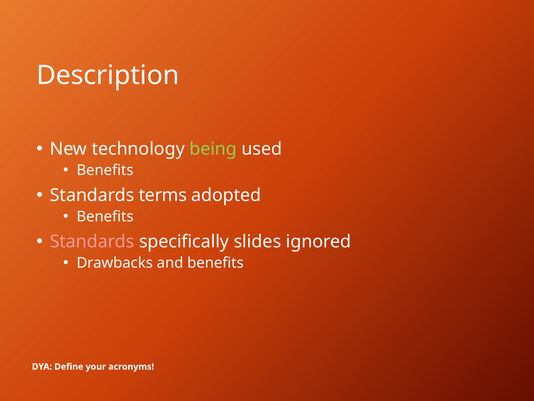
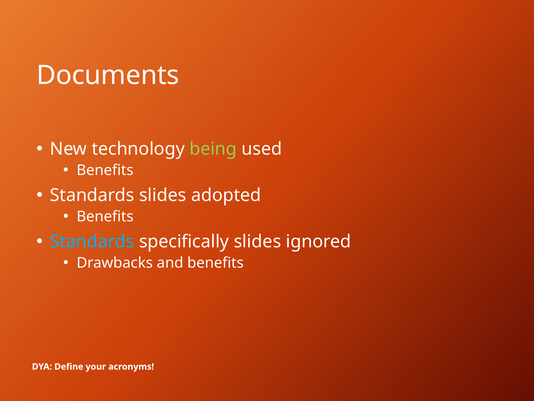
Description: Description -> Documents (108, 75)
Standards terms: terms -> slides (163, 195)
Standards colour: pink -> light blue (92, 241)
